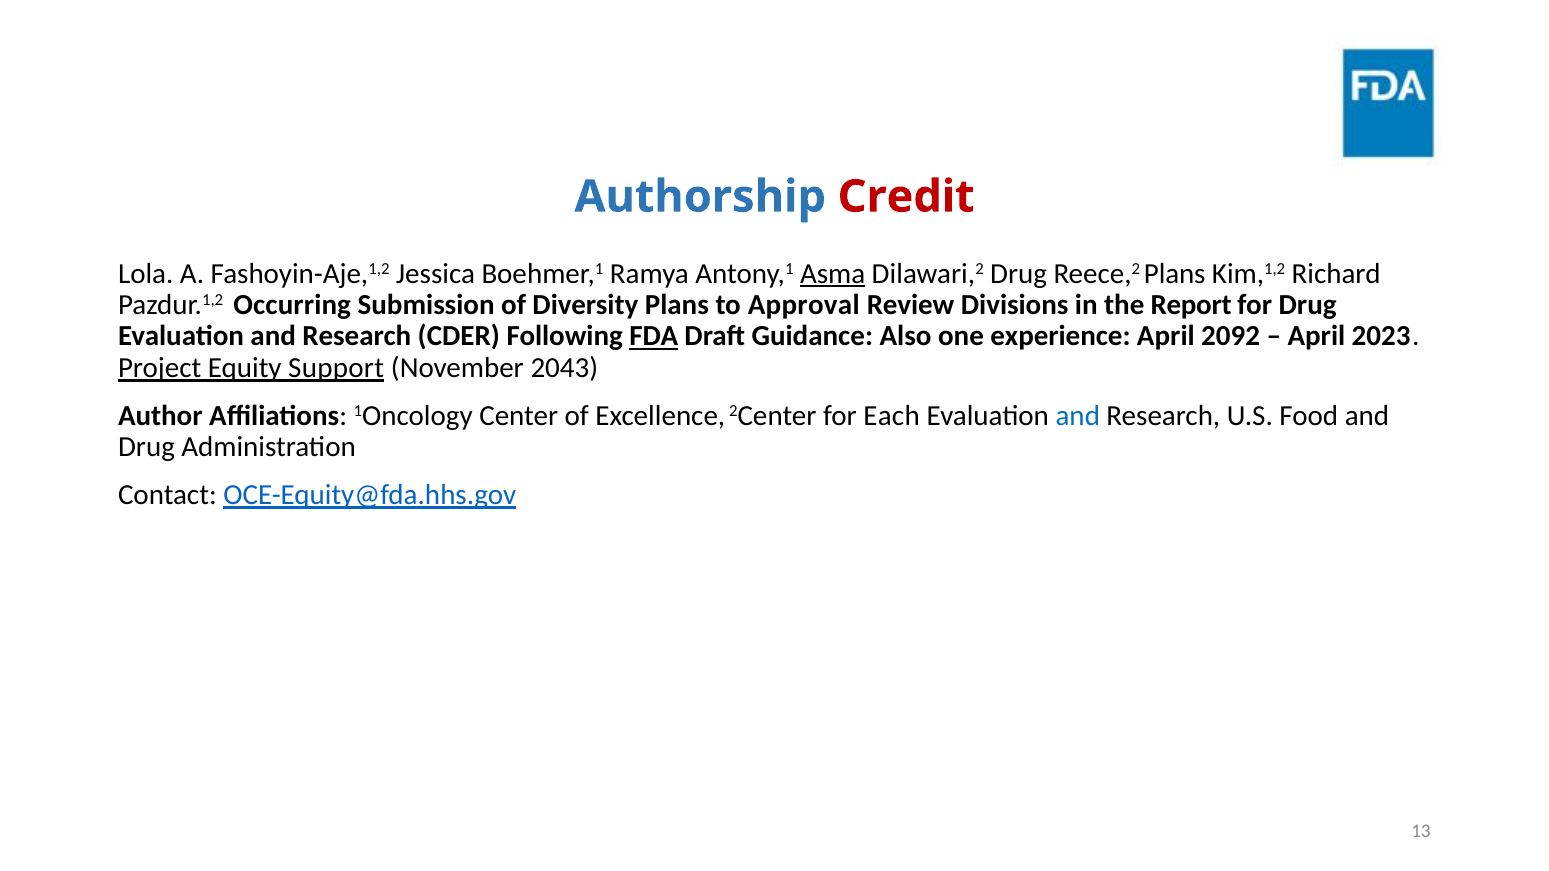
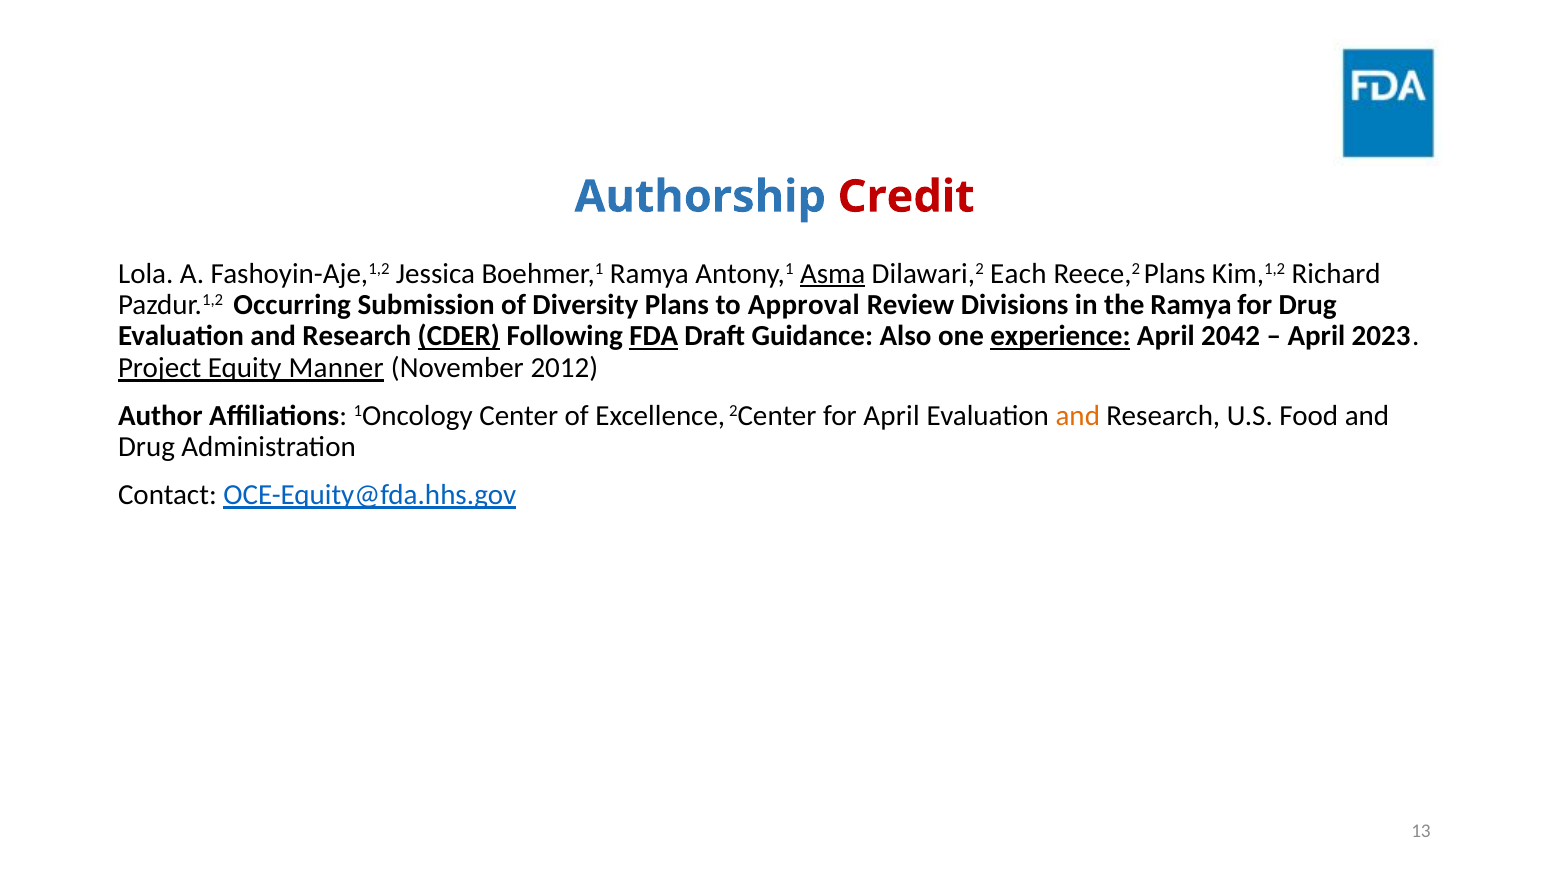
Dilawari,2 Drug: Drug -> Each (1018, 274)
the Report: Report -> Ramya (1191, 305)
CDER underline: none -> present (459, 336)
experience underline: none -> present (1060, 336)
2092: 2092 -> 2042 (1231, 336)
Support: Support -> Manner (336, 368)
2043: 2043 -> 2012 (564, 368)
for Each: Each -> April (892, 416)
and colour: blue -> orange (1078, 416)
